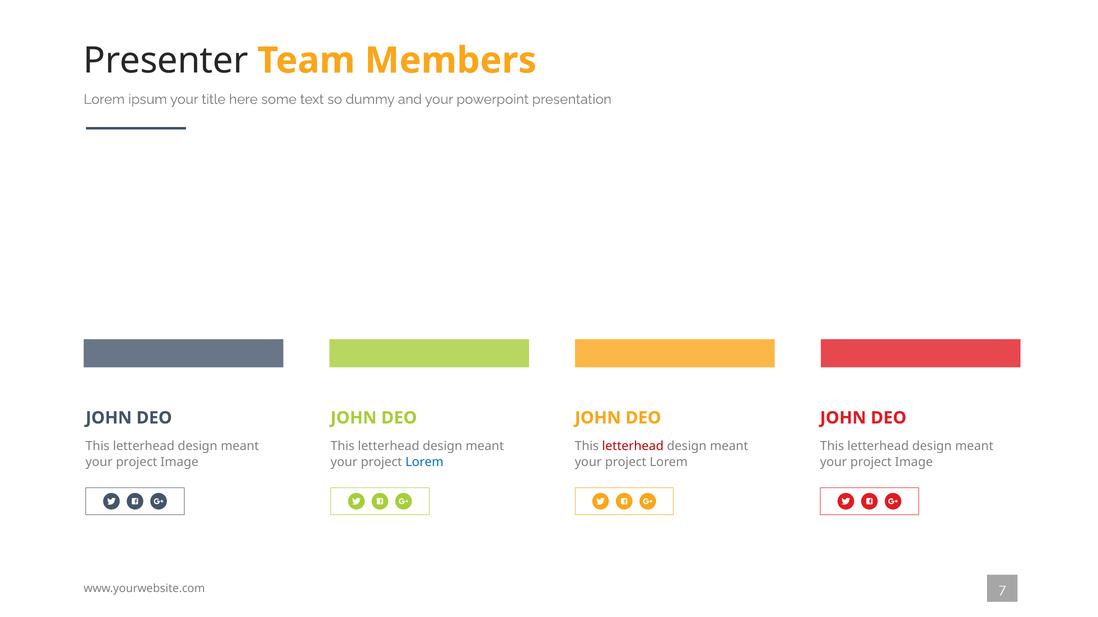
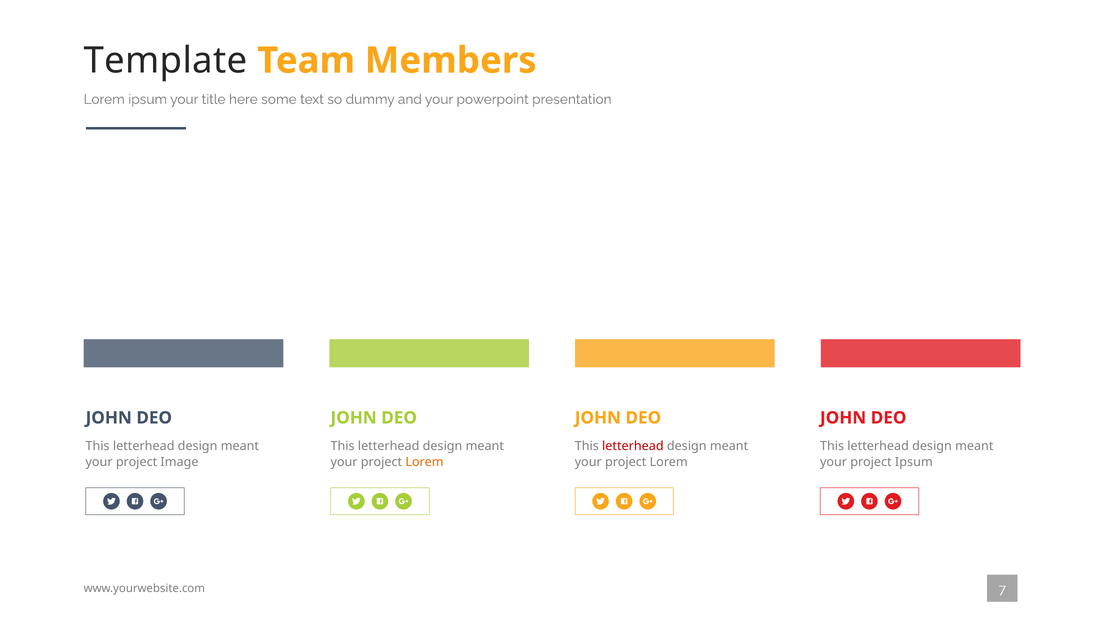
Presenter: Presenter -> Template (165, 61)
Lorem colour: blue -> orange (424, 463)
Image: Image -> Ipsum (914, 463)
